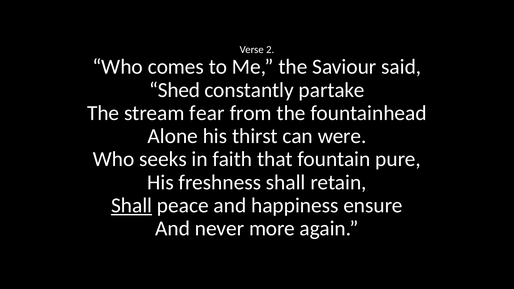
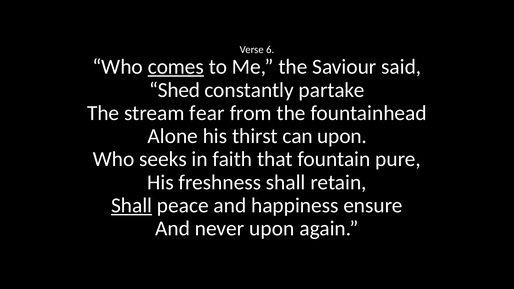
2: 2 -> 6 (270, 50)
comes underline: none -> present (176, 67)
can were: were -> upon (342, 136)
never more: more -> upon (272, 229)
